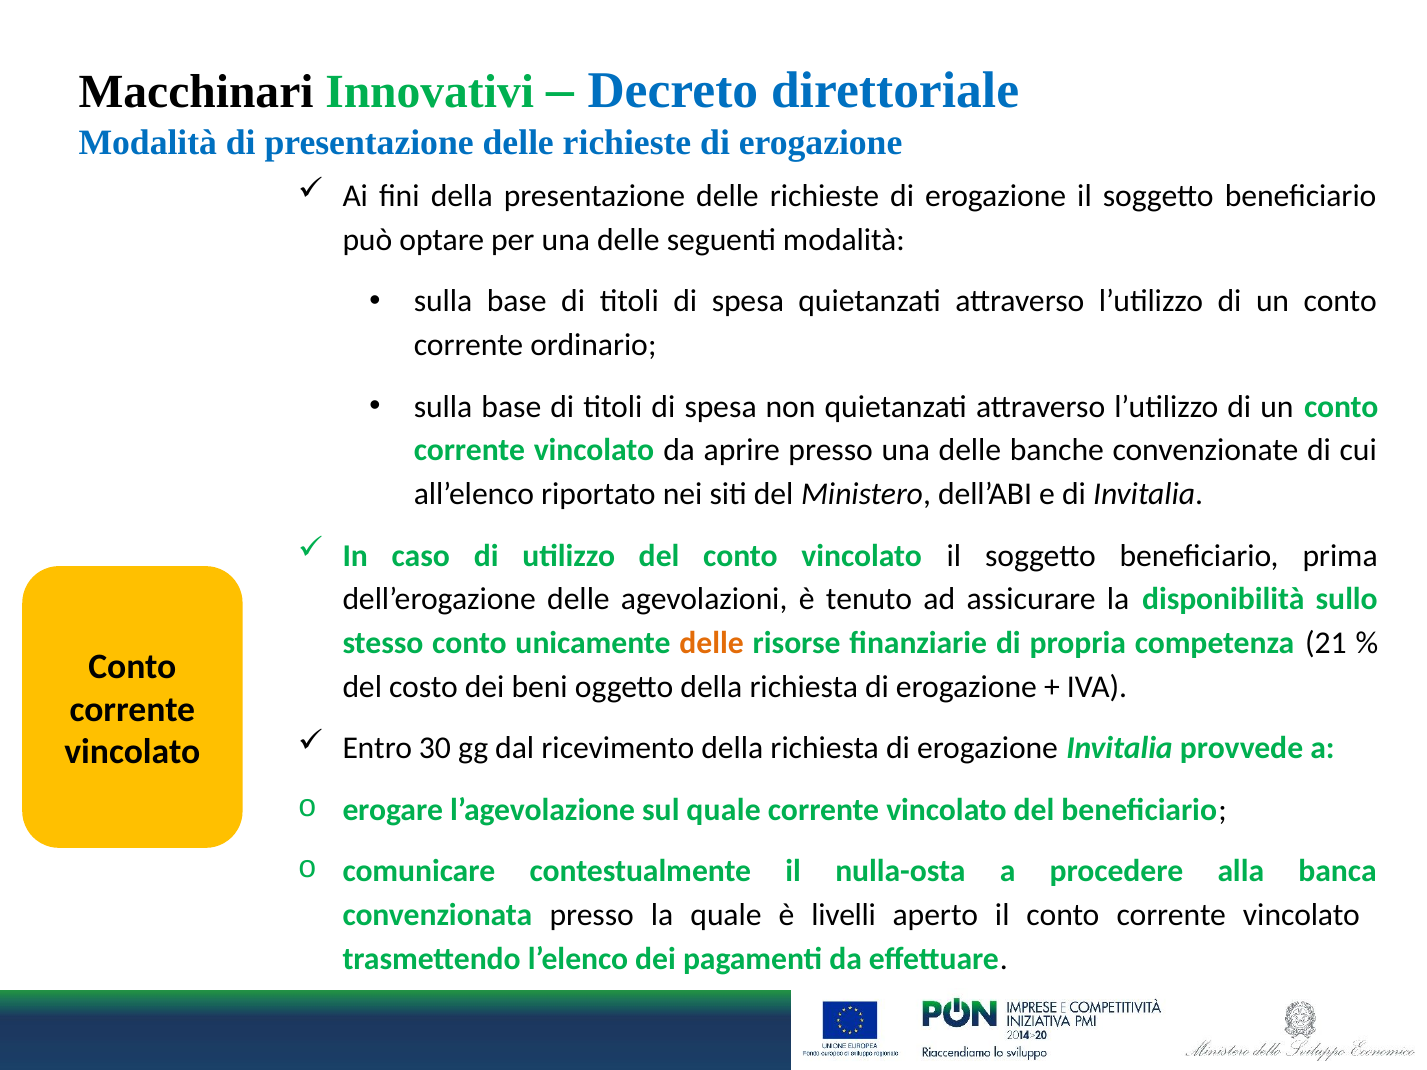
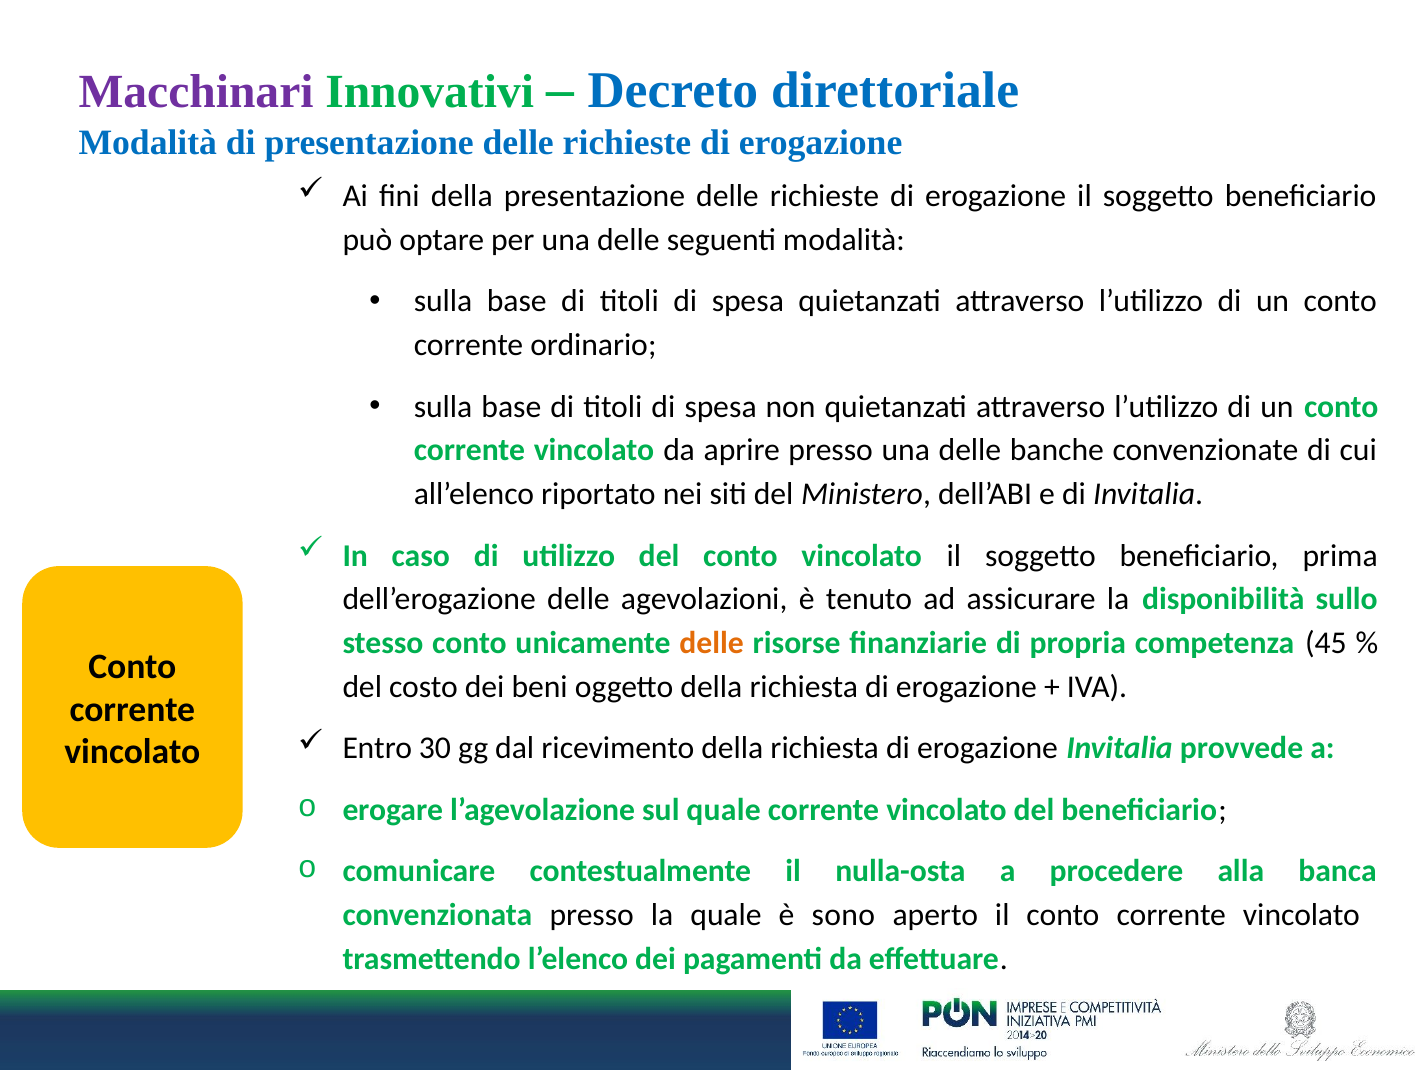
Macchinari colour: black -> purple (196, 92)
21: 21 -> 45 (1326, 643)
livelli: livelli -> sono (843, 915)
